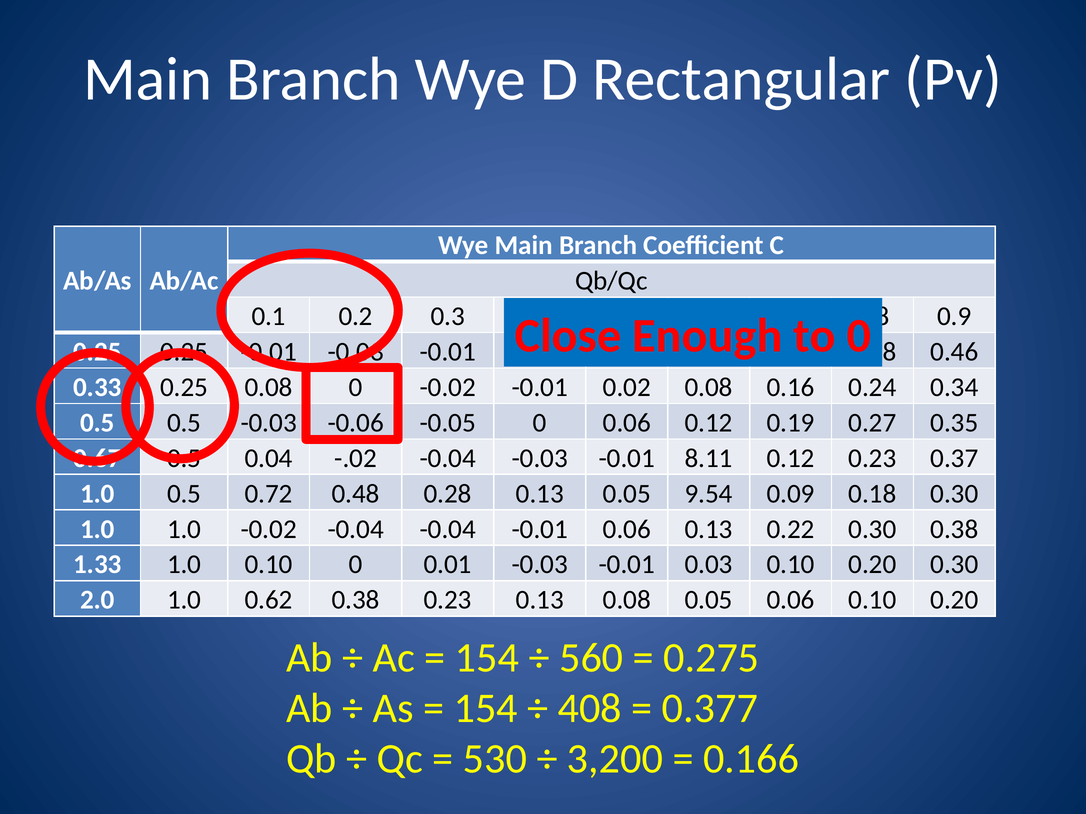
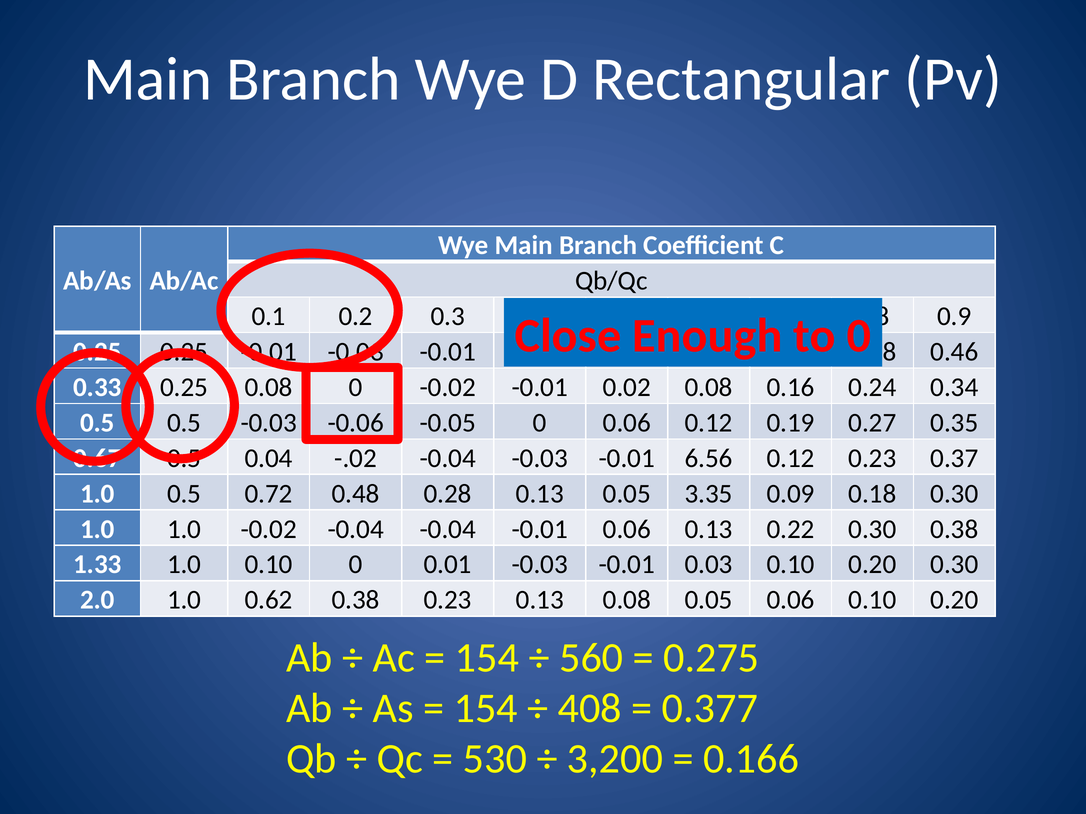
8.11: 8.11 -> 6.56 (709, 458)
9.54: 9.54 -> 3.35 (709, 494)
